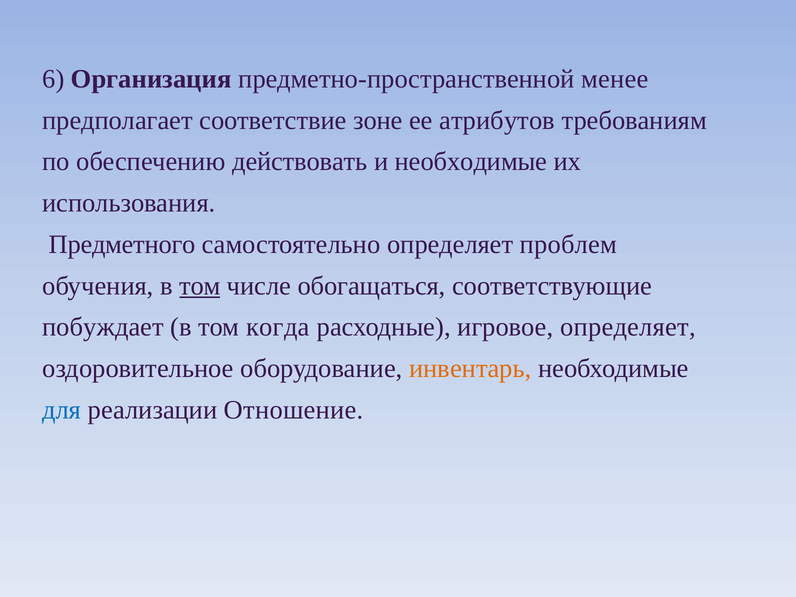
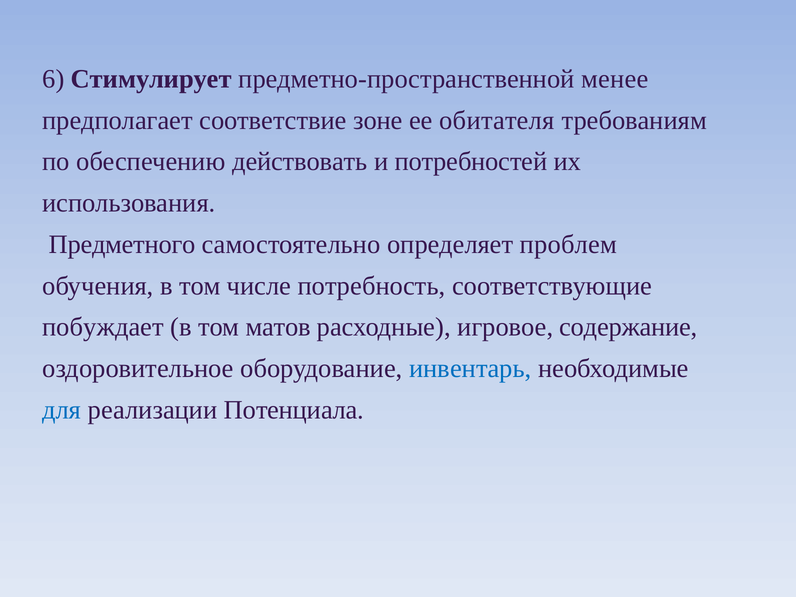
Организация: Организация -> Стимулирует (151, 79)
атрибутов: атрибутов -> обитателя (497, 120)
и необходимые: необходимые -> потребностей (471, 162)
том underline: present -> none (200, 286)
обогащаться: обогащаться -> потребность (372, 286)
когда: когда -> матов (278, 327)
игровое определяет: определяет -> содержание (628, 327)
инвентарь colour: orange -> blue (470, 369)
Отношение: Отношение -> Потенциала (294, 410)
